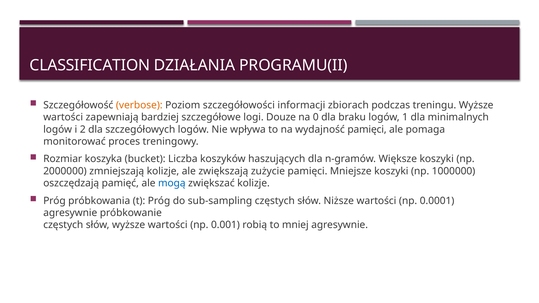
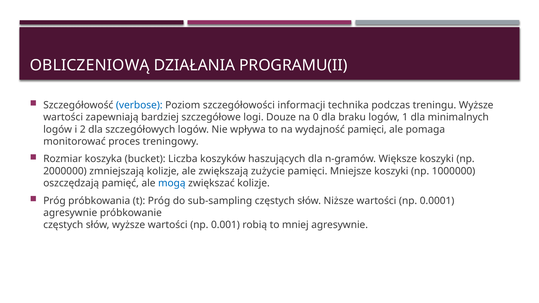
CLASSIFICATION: CLASSIFICATION -> OBLICZENIOWĄ (90, 65)
verbose colour: orange -> blue (139, 105)
zbiorach: zbiorach -> technika (348, 105)
